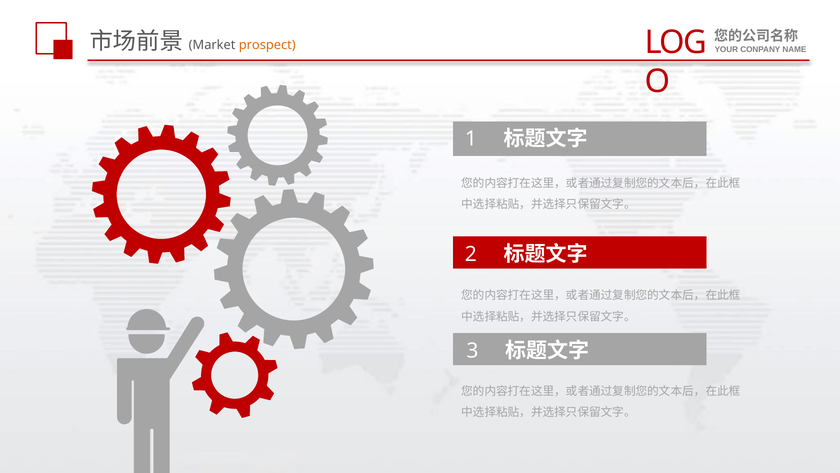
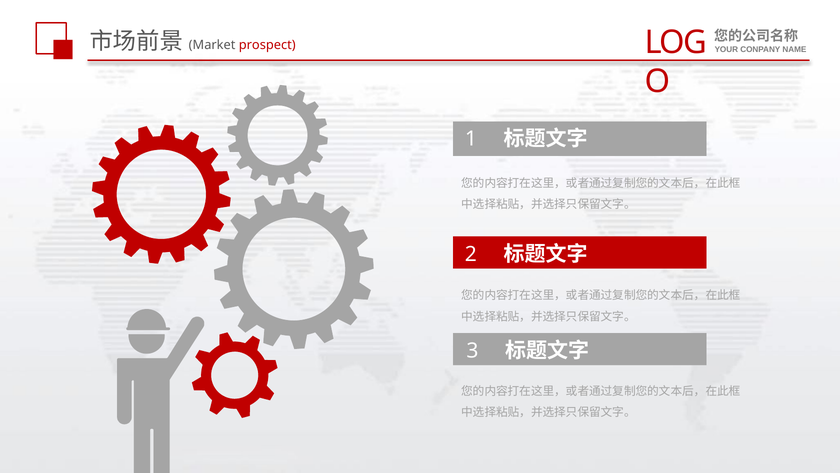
prospect colour: orange -> red (267, 45)
